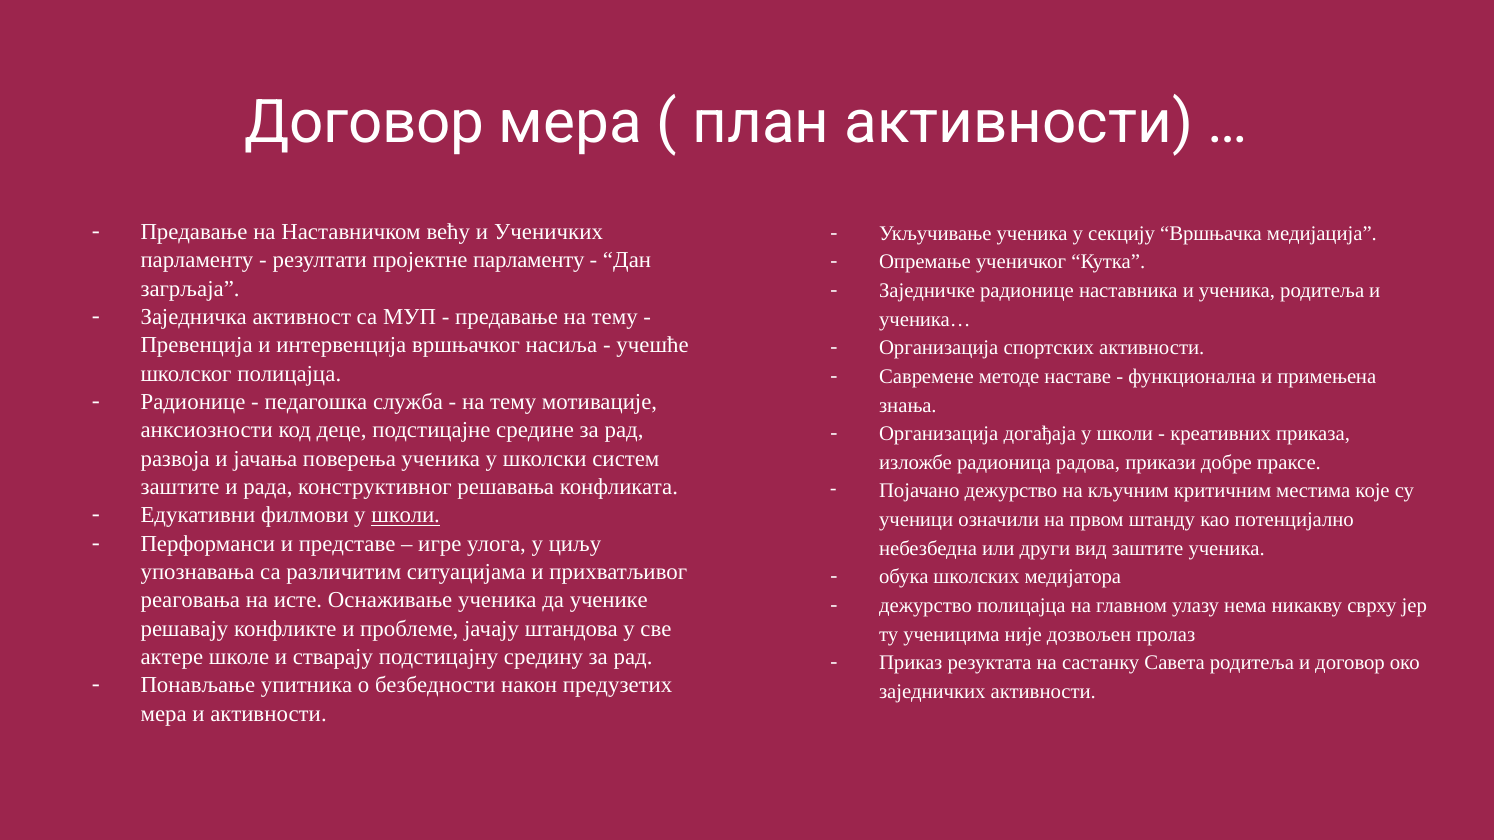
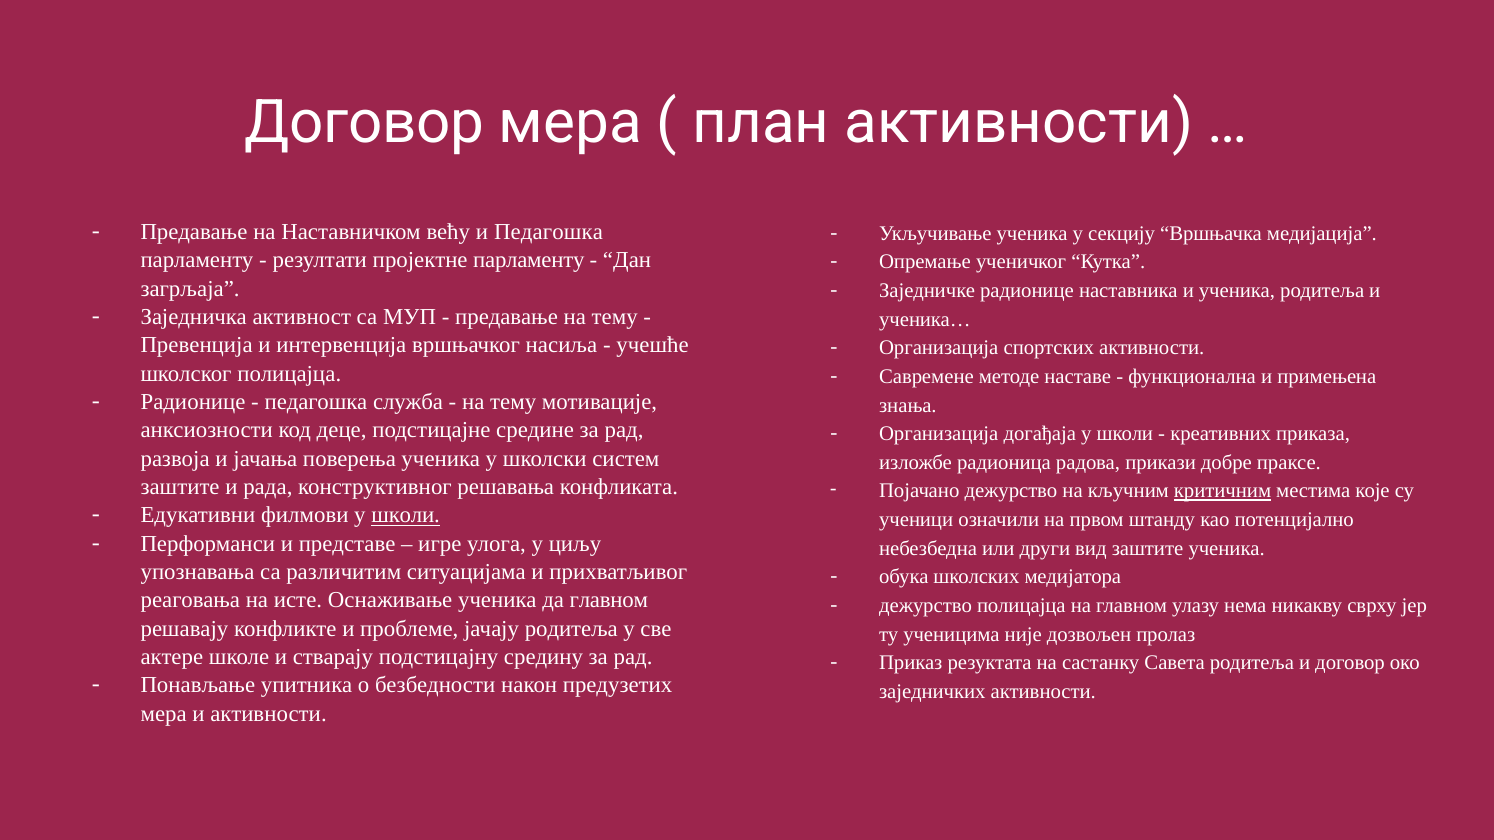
и Ученичких: Ученичких -> Педагошка (548, 232)
критичним underline: none -> present (1223, 491)
да ученике: ученике -> главном (609, 601)
јачају штандова: штандова -> родитеља (571, 629)
